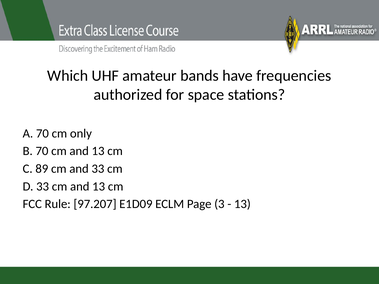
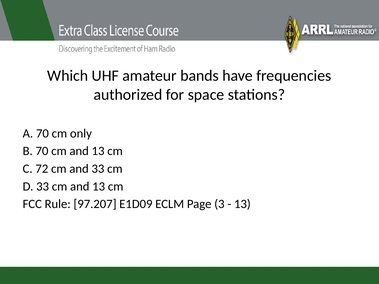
89: 89 -> 72 (42, 169)
